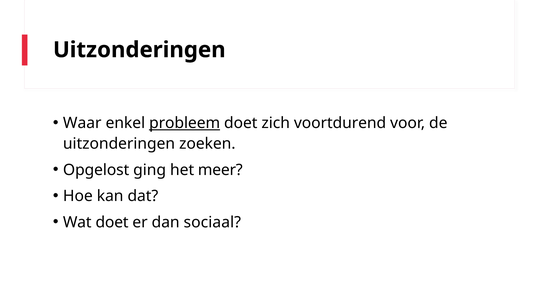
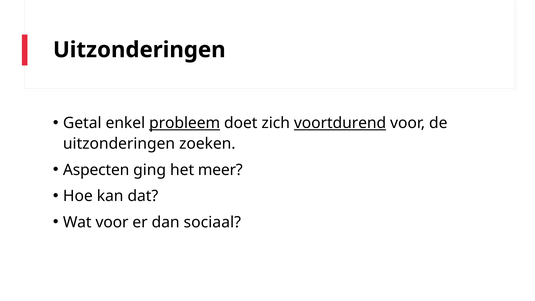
Waar: Waar -> Getal (82, 123)
voortdurend underline: none -> present (340, 123)
Opgelost: Opgelost -> Aspecten (96, 170)
Wat doet: doet -> voor (112, 222)
